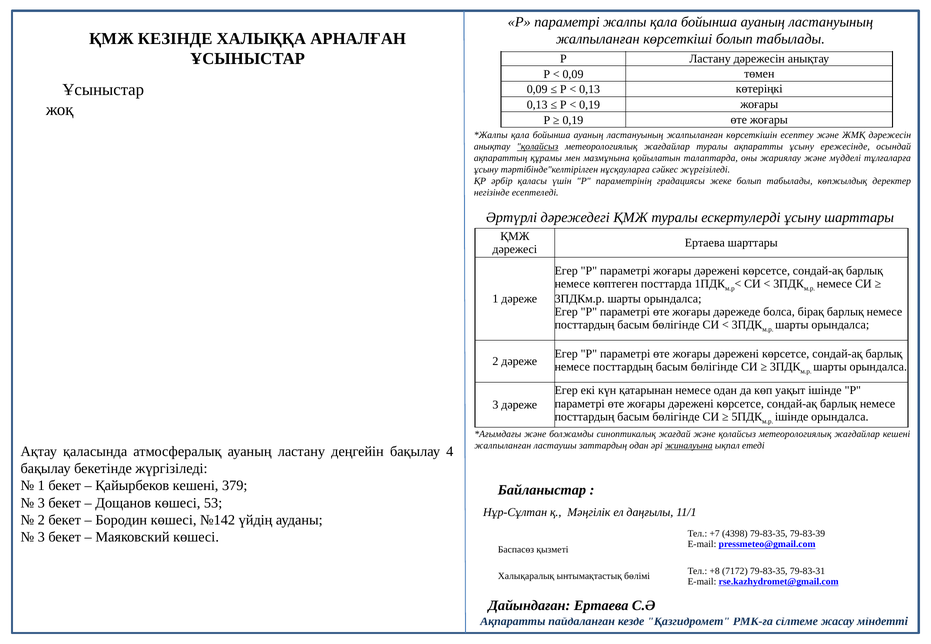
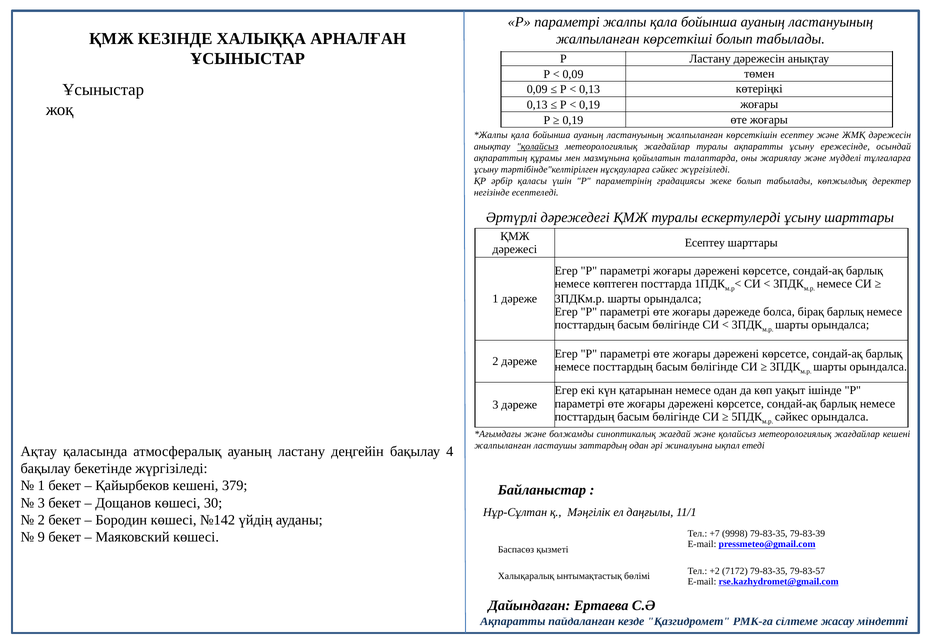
Ертаева: Ертаева -> Есептеу (705, 243)
ішінде: ішінде -> сәйкес (792, 417)
жиналуына underline: present -> none (689, 446)
53: 53 -> 30 (213, 503)
4398: 4398 -> 9998 (735, 534)
3: 3 -> 9 (41, 538)
+8: +8 -> +2 (715, 571)
79-83-31: 79-83-31 -> 79-83-57 (808, 571)
